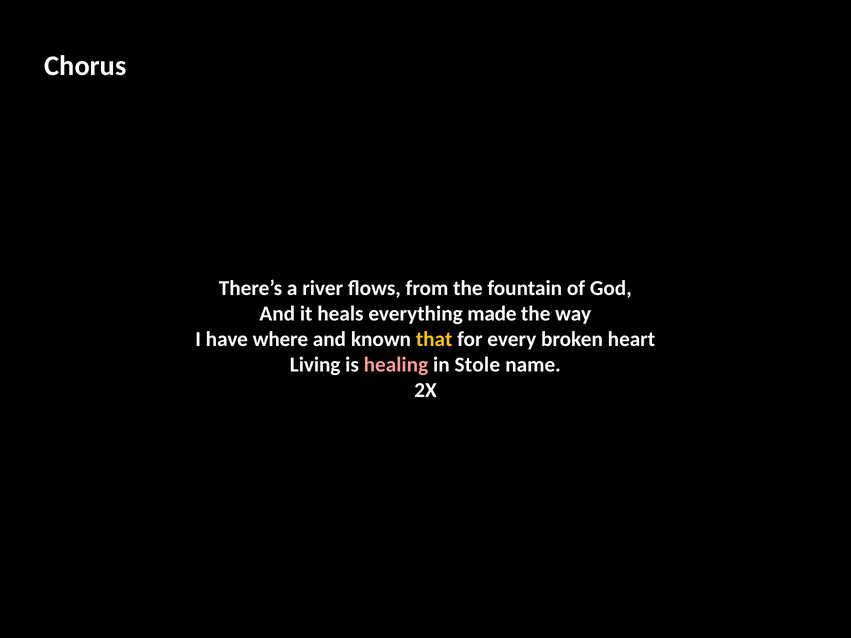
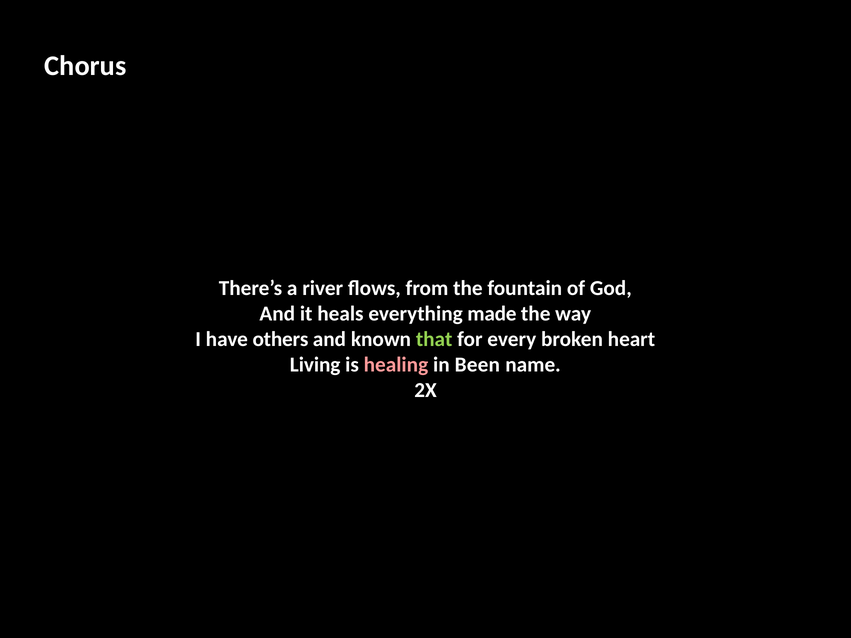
where: where -> others (280, 339)
that colour: yellow -> light green (434, 339)
Stole: Stole -> Been (477, 365)
